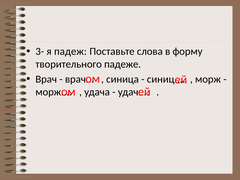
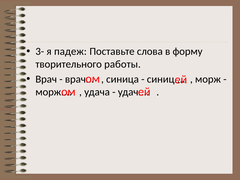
падеже: падеже -> работы (122, 64)
